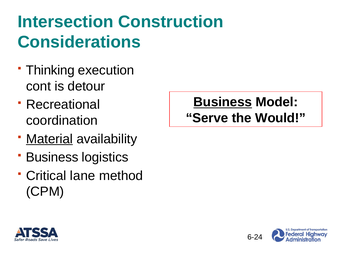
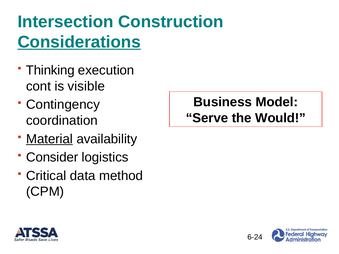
Considerations underline: none -> present (79, 42)
detour: detour -> visible (86, 86)
Business underline: present -> none (223, 102)
Recreational: Recreational -> Contingency (63, 105)
Business: Business -> Consider (52, 158)
lane: lane -> data (83, 176)
